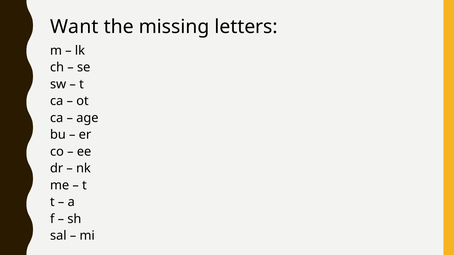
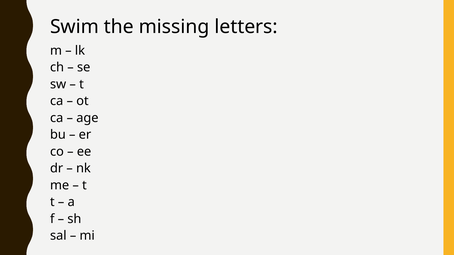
Want: Want -> Swim (74, 27)
